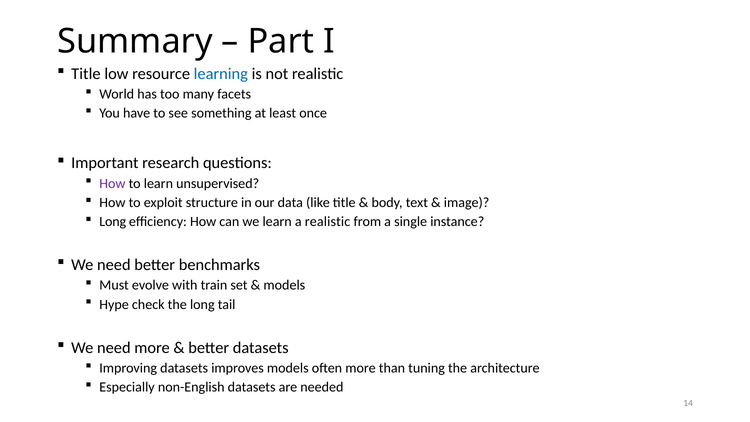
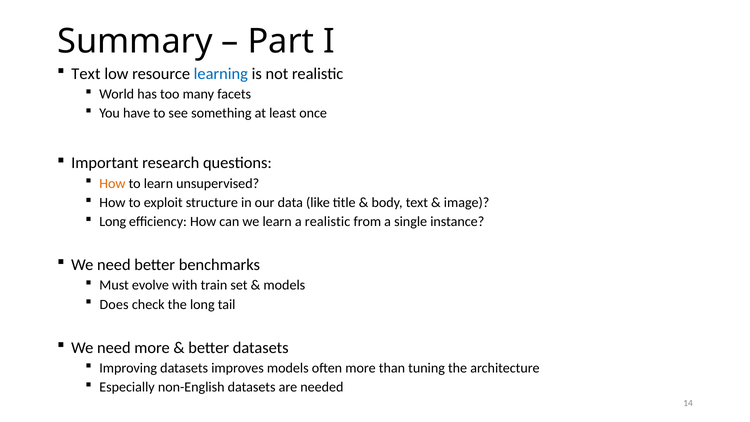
Title: Title -> Text (86, 74)
How colour: purple -> orange (112, 183)
Hype: Hype -> Does (114, 304)
